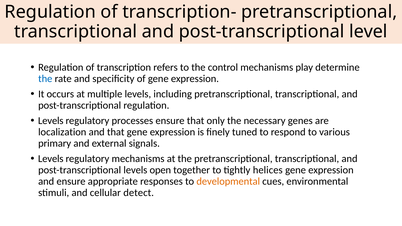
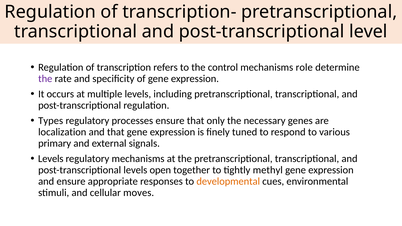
play: play -> role (304, 67)
the colour: blue -> purple (45, 79)
Levels: Levels -> Types (51, 121)
helices: helices -> methyl (268, 170)
detect: detect -> moves (139, 193)
